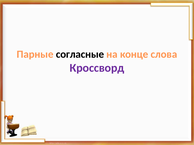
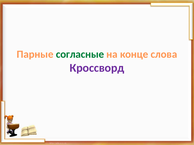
согласные colour: black -> green (80, 54)
